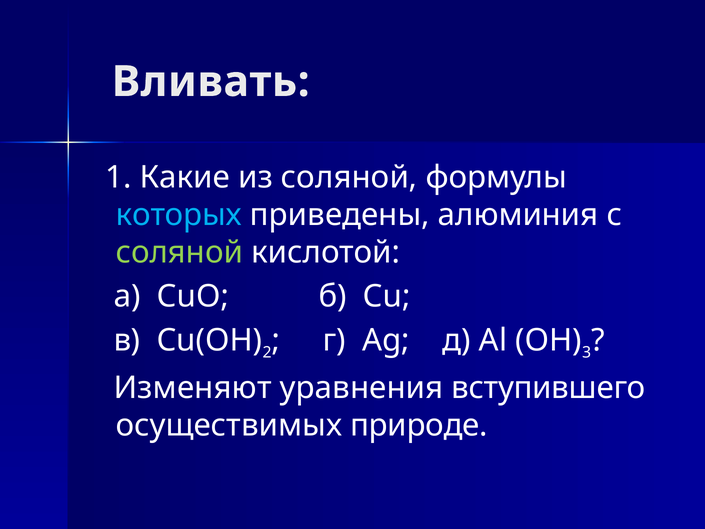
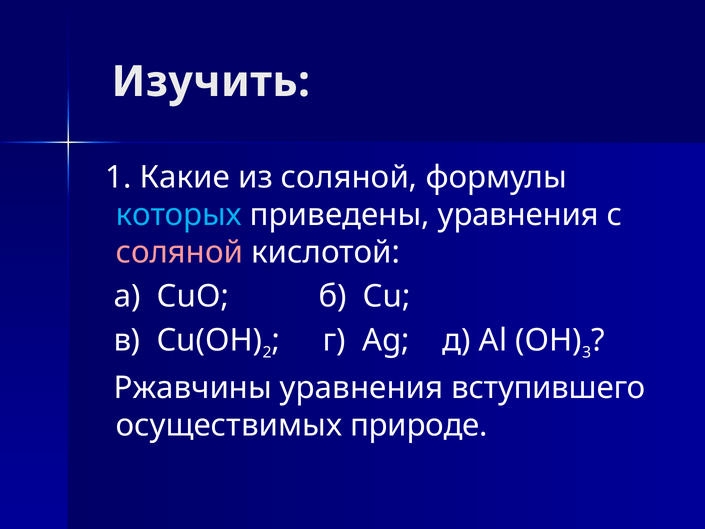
Вливать: Вливать -> Изучить (211, 82)
приведены алюминия: алюминия -> уравнения (518, 215)
соляной colour: light green -> pink (179, 252)
Изменяют: Изменяют -> Ржавчины (193, 388)
